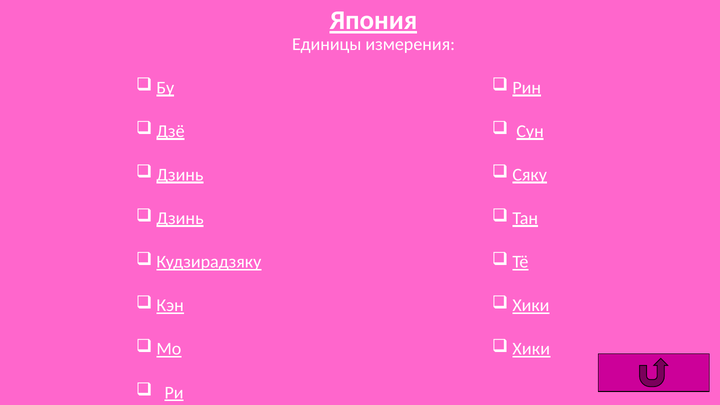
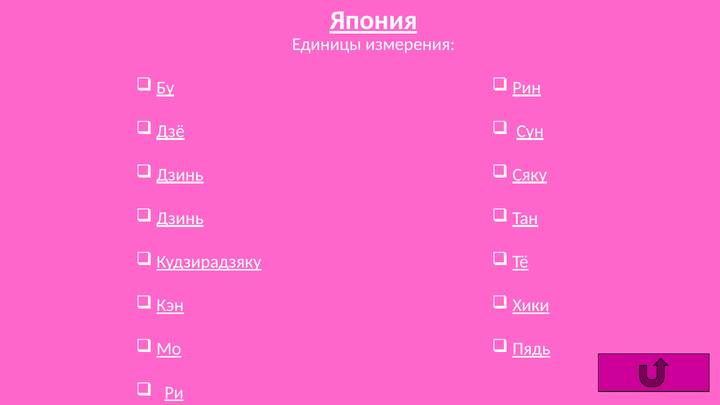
Хики: Хики -> Пядь (531, 349)
